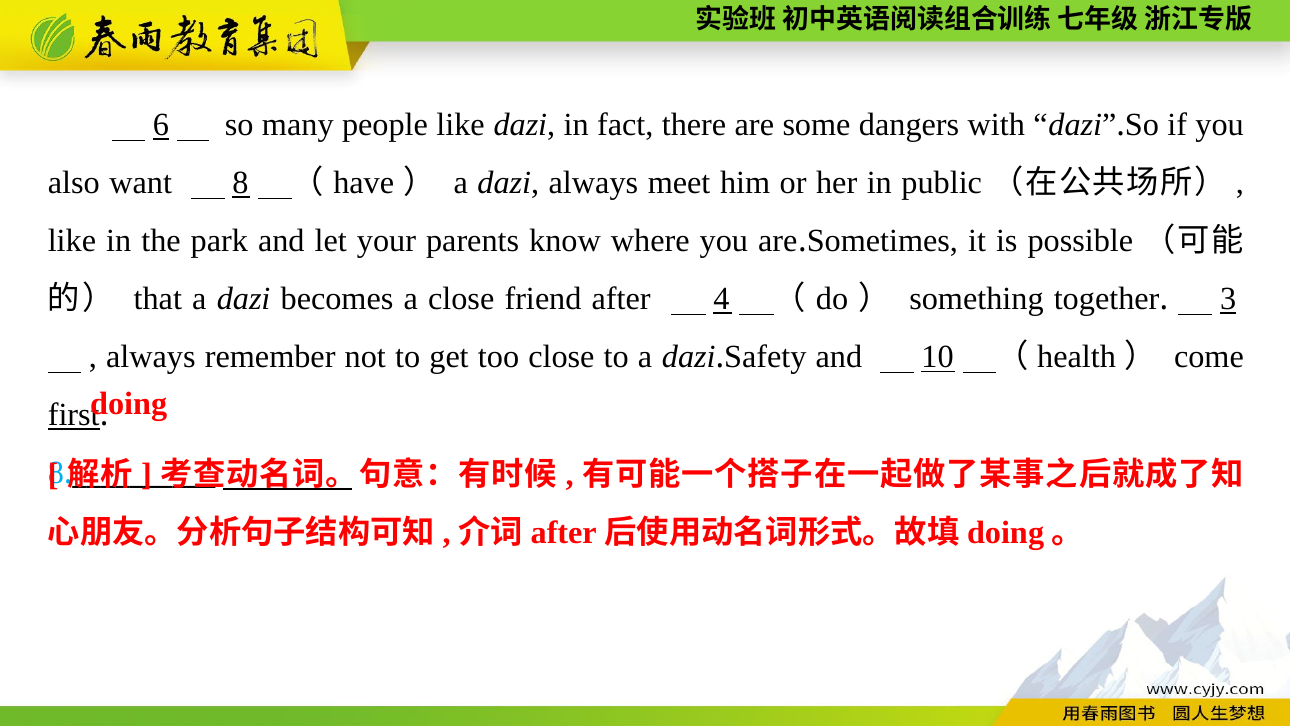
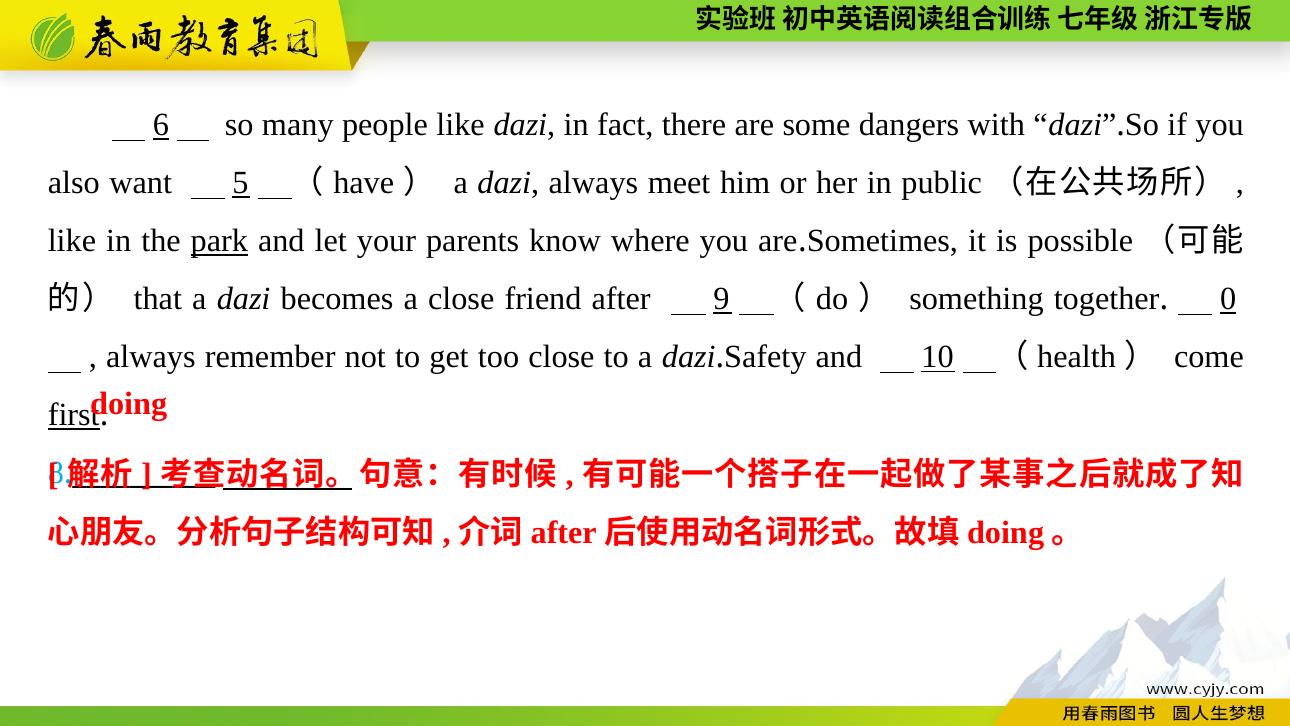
want 8: 8 -> 5 (241, 183)
park underline: none -> present (219, 241)
4: 4 -> 9 (721, 299)
3: 3 -> 0 (1228, 299)
